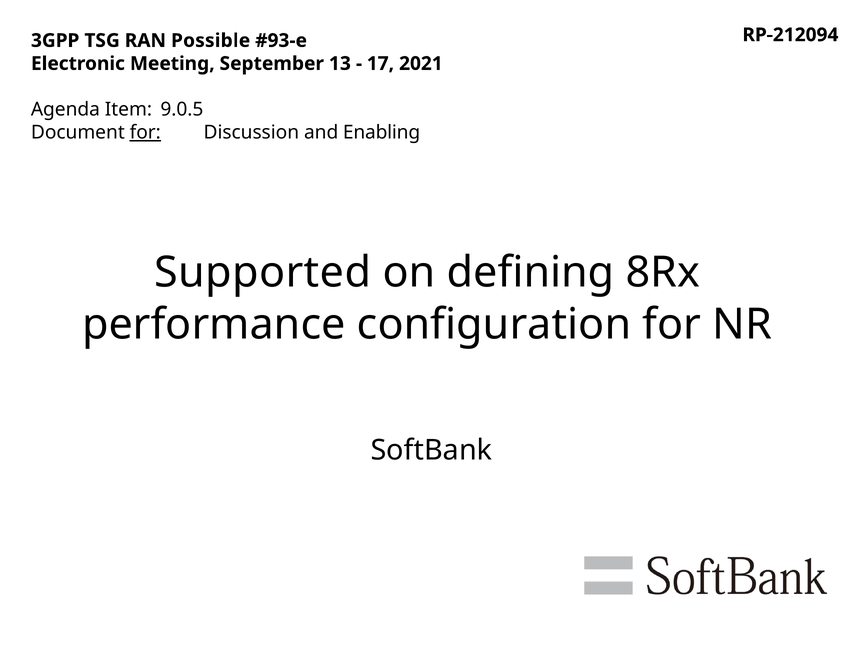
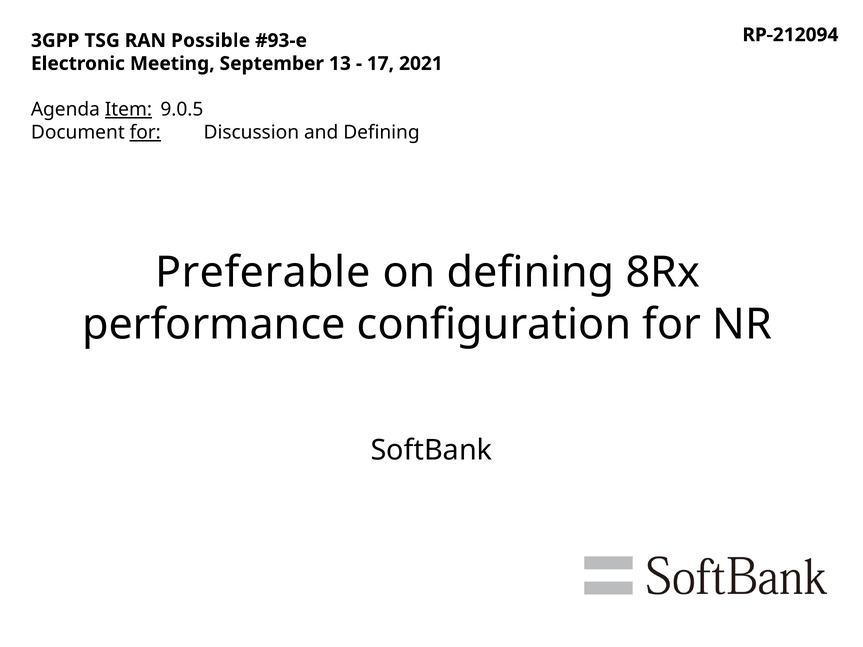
Item underline: none -> present (128, 110)
and Enabling: Enabling -> Defining (381, 133)
Supported: Supported -> Preferable (263, 273)
